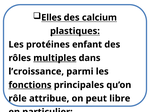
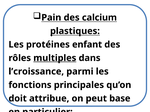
Elles: Elles -> Pain (51, 18)
fonctions underline: present -> none (30, 85)
rôle: rôle -> doit (18, 99)
libre: libre -> base (120, 99)
